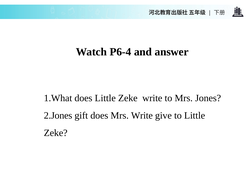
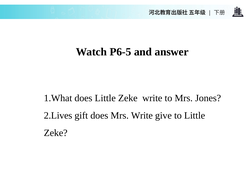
P6-4: P6-4 -> P6-5 (120, 52)
2.Jones: 2.Jones -> 2.Lives (58, 116)
